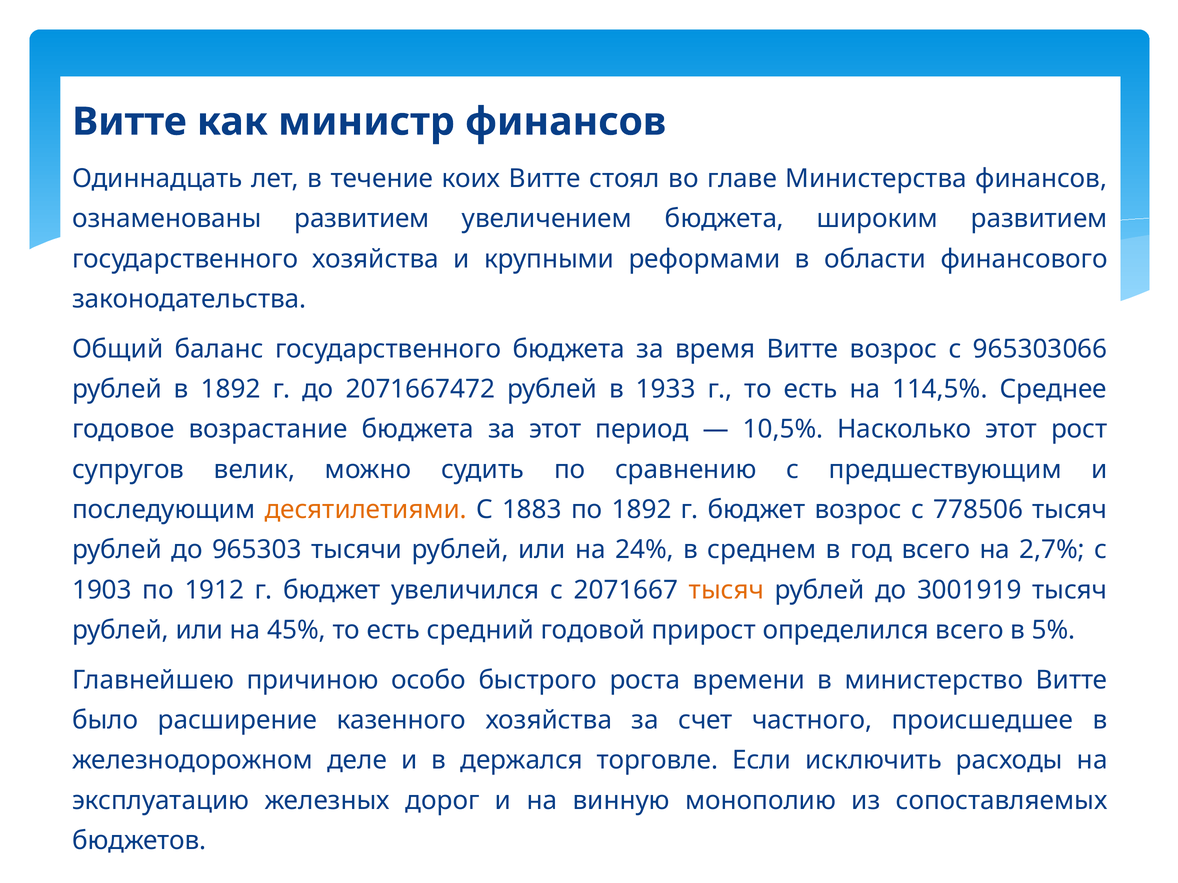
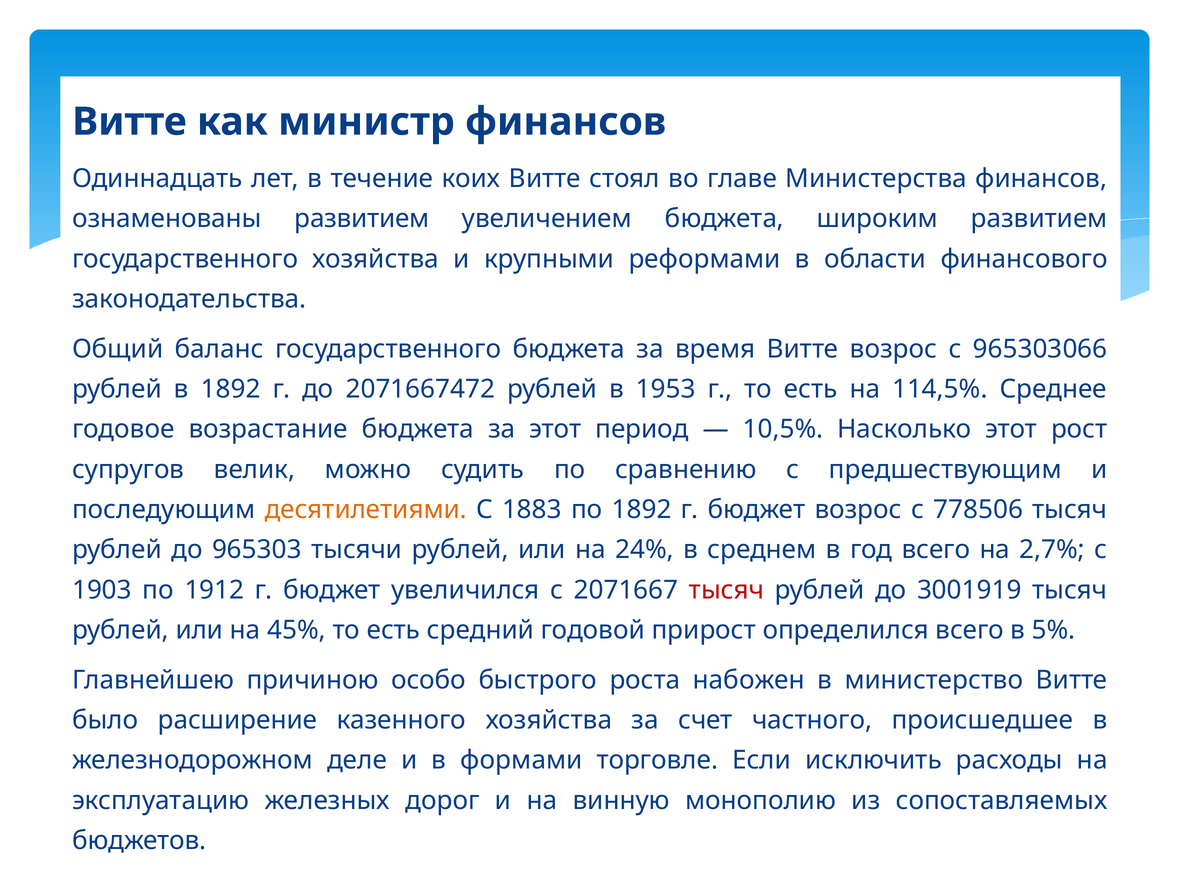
1933: 1933 -> 1953 (666, 389)
тысяч colour: orange -> red (727, 590)
времени: времени -> набожен (749, 680)
держался: держался -> формами (522, 761)
